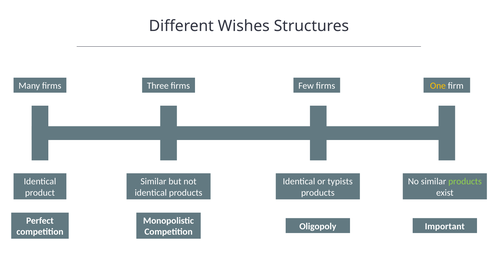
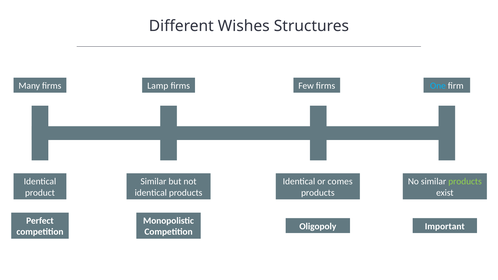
Three: Three -> Lamp (158, 86)
One colour: yellow -> light blue (438, 86)
typists: typists -> comes (340, 181)
